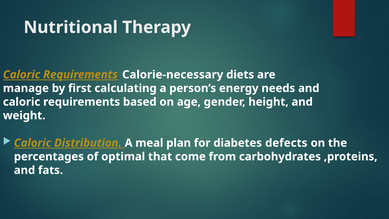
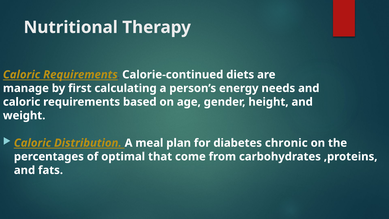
Calorie-necessary: Calorie-necessary -> Calorie-continued (173, 75)
defects: defects -> chronic (286, 143)
